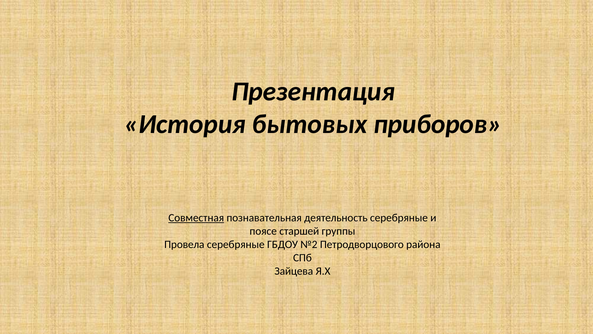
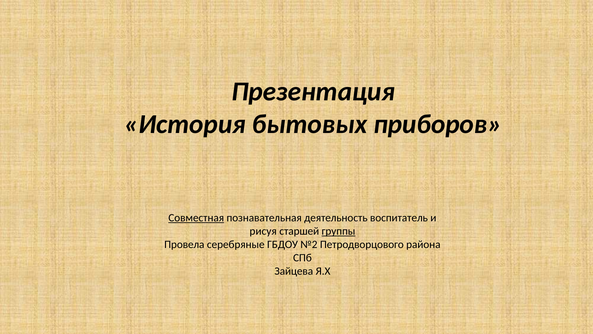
деятельность серебряные: серебряные -> воспитатель (399, 217)
поясе: поясе -> рисуя (263, 231)
группы underline: none -> present (338, 231)
